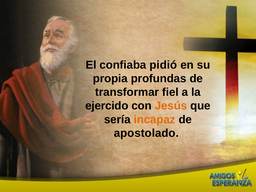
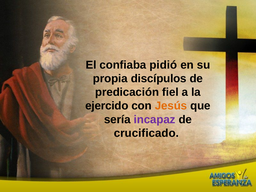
profundas: profundas -> discípulos (159, 79)
transformar: transformar -> predicación (127, 92)
incapaz colour: orange -> purple (155, 119)
apostolado: apostolado -> crucificado (146, 133)
